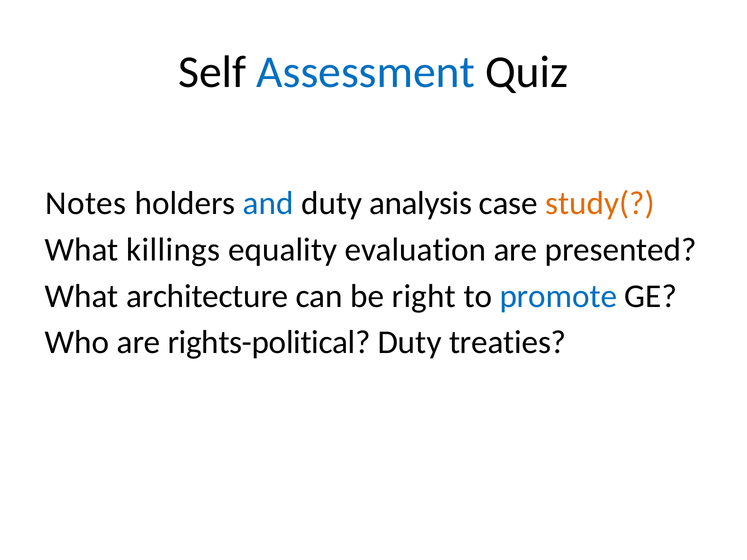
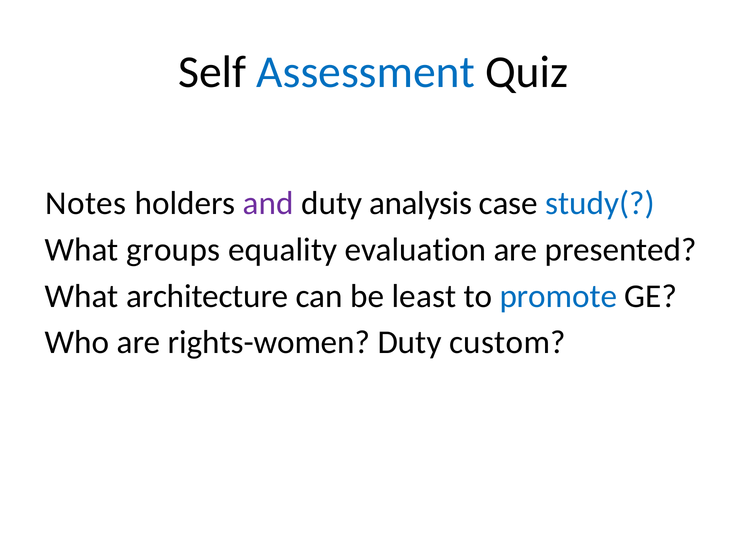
and colour: blue -> purple (268, 203)
study( colour: orange -> blue (600, 203)
killings: killings -> groups (173, 250)
right: right -> least (424, 296)
rights-political: rights-political -> rights-women (269, 343)
treaties: treaties -> custom (507, 343)
